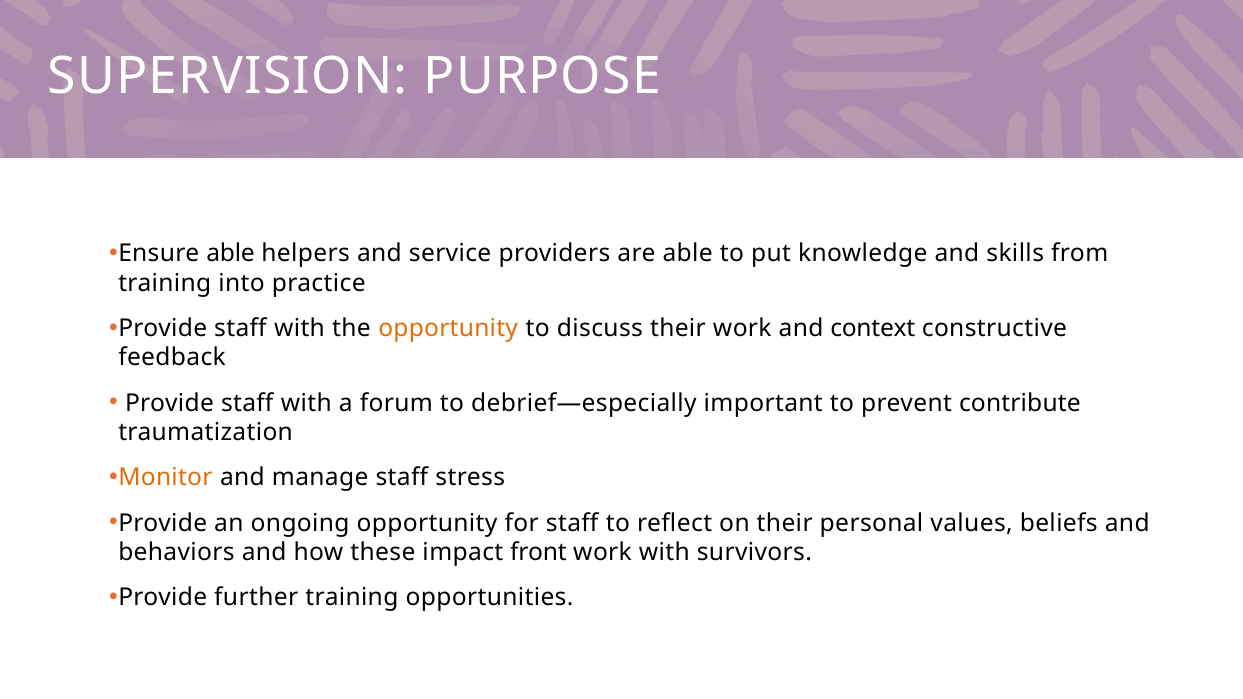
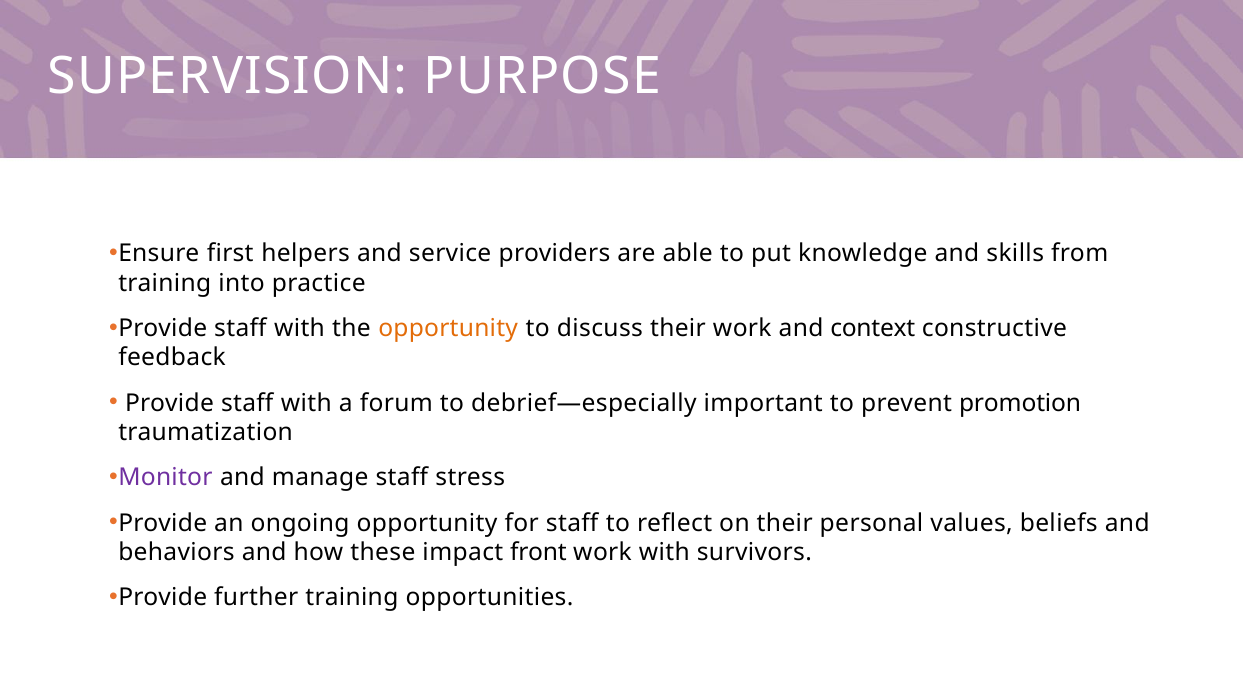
Ensure able: able -> first (230, 254)
contribute: contribute -> promotion (1020, 403)
Monitor colour: orange -> purple (165, 478)
